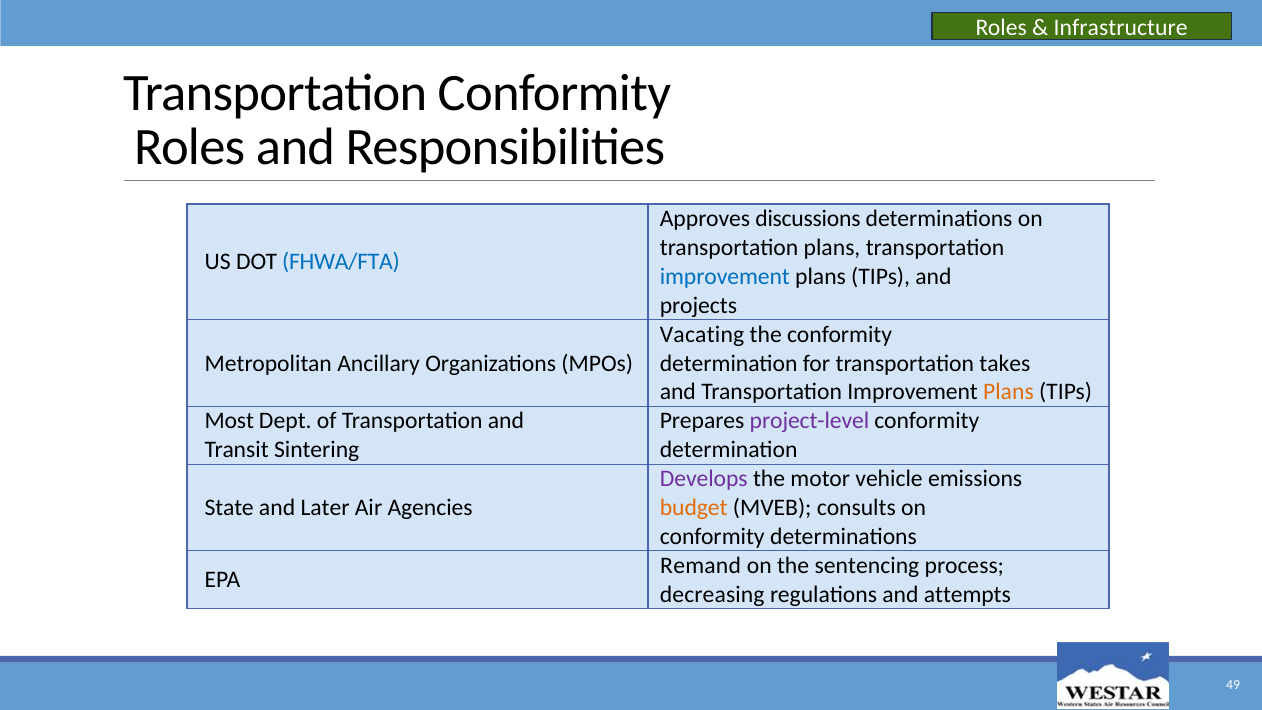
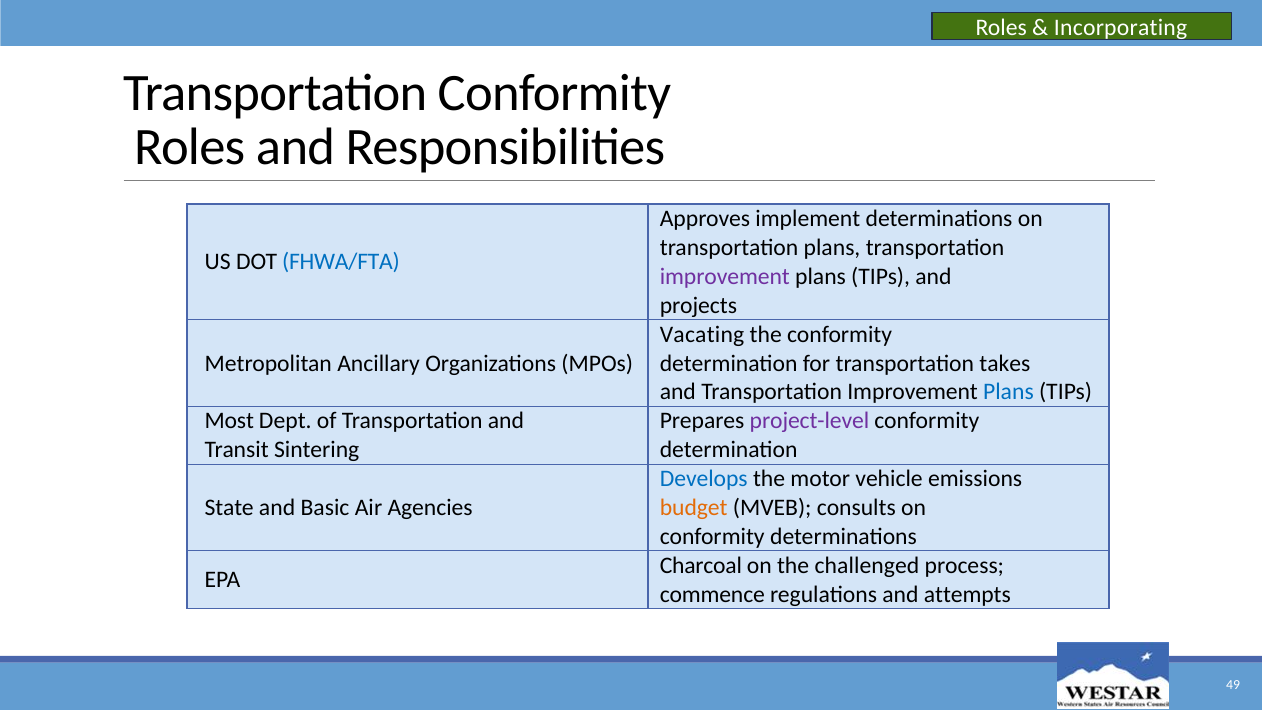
Infrastructure: Infrastructure -> Incorporating (1121, 28)
discussions: discussions -> implement (808, 219)
improvement colour: blue -> purple (725, 277)
Plans colour: orange -> blue (1008, 392)
Develops colour: purple -> blue (704, 479)
Later: Later -> Basic (325, 508)
Remand: Remand -> Charcoal (701, 565)
sentencing: sentencing -> challenged (867, 565)
decreasing: decreasing -> commence (712, 594)
